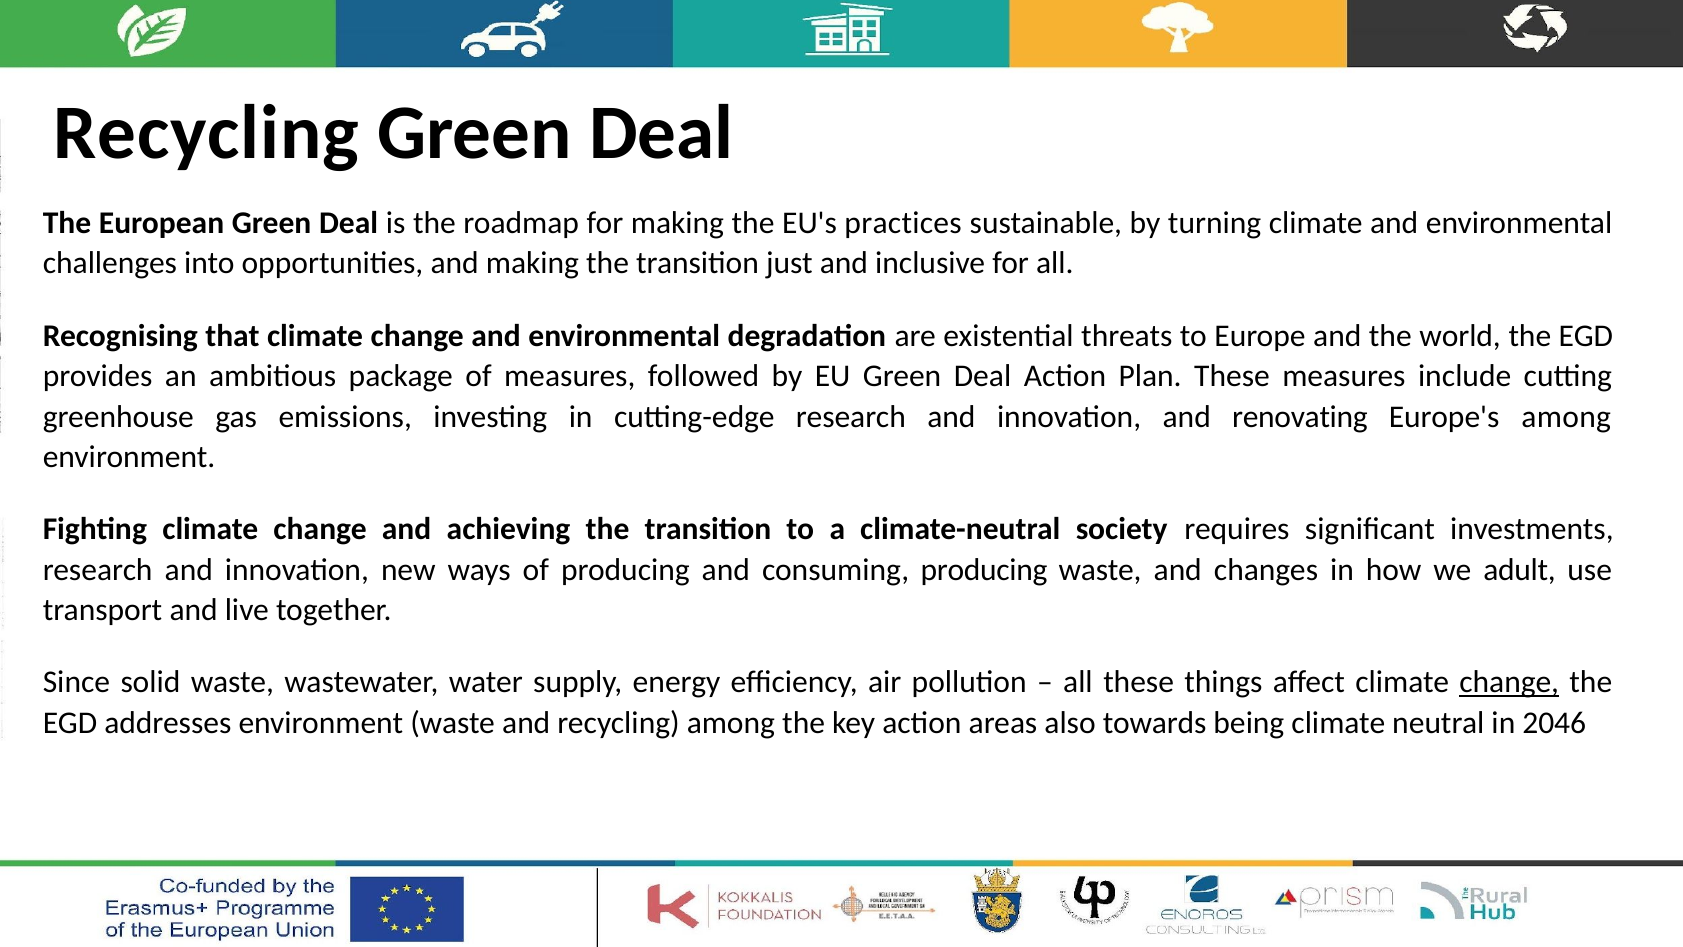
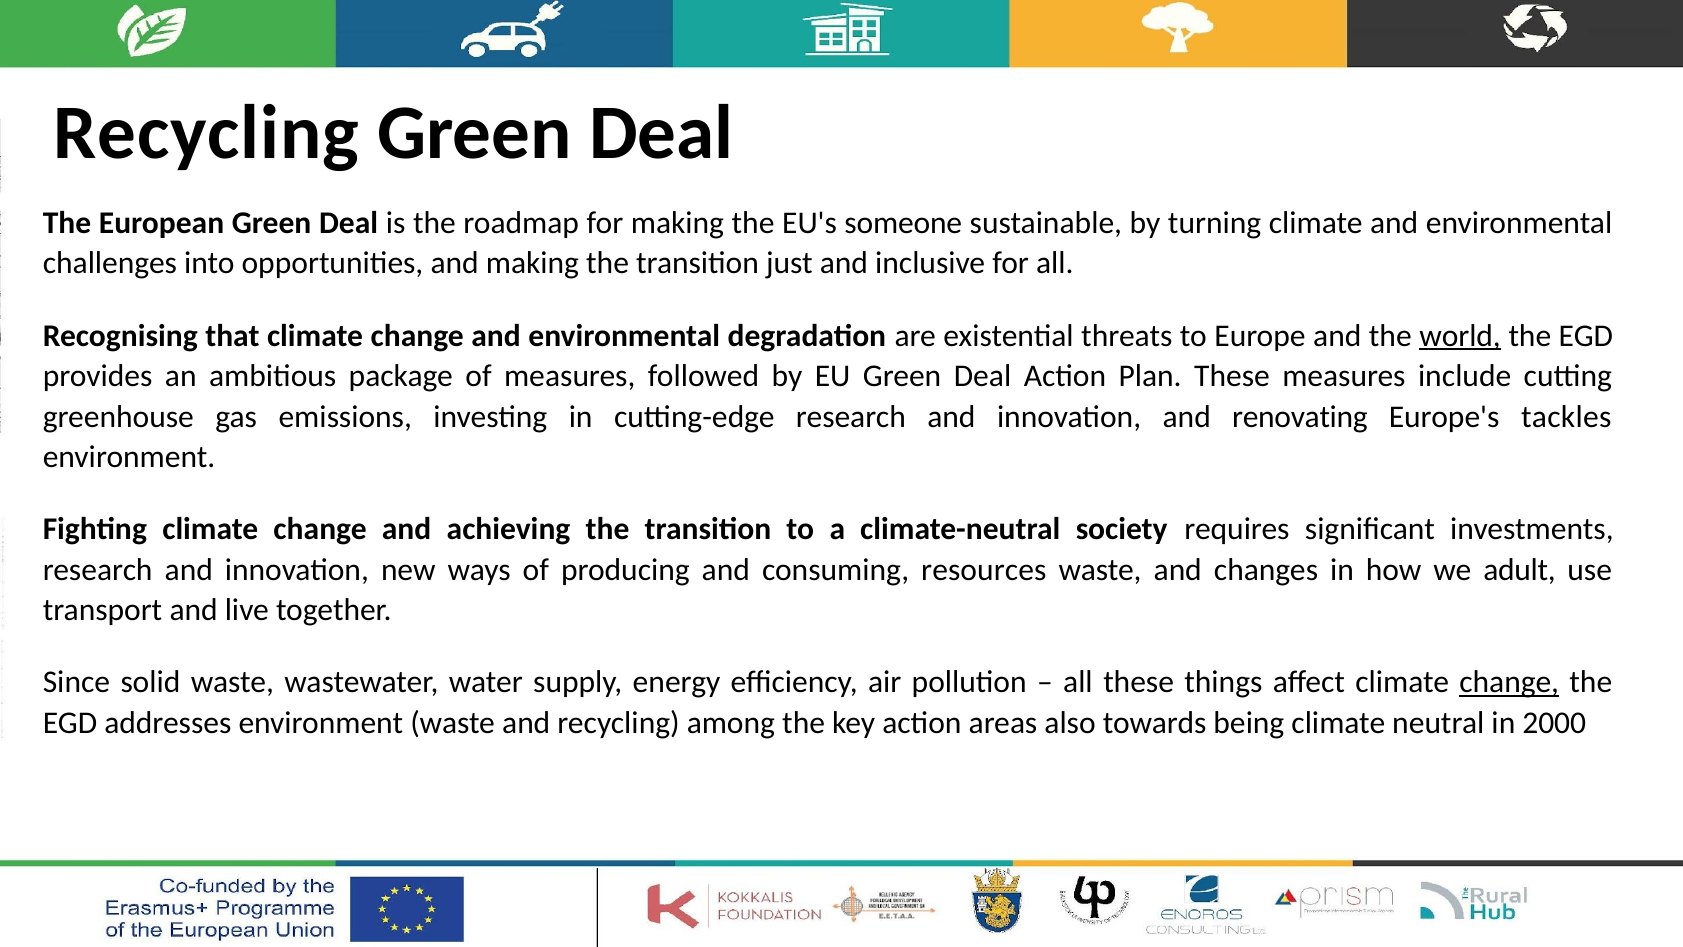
practices: practices -> someone (903, 223)
world underline: none -> present (1460, 336)
Europe's among: among -> tackles (1566, 417)
consuming producing: producing -> resources (984, 570)
2046: 2046 -> 2000 (1554, 723)
